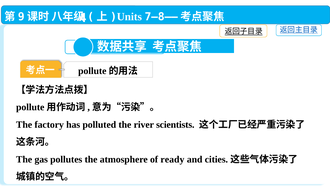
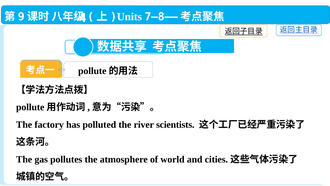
ready: ready -> world (172, 159)
